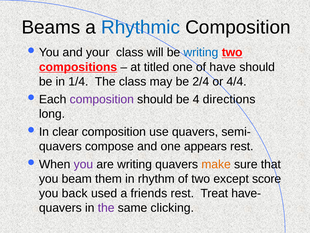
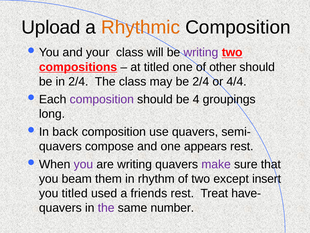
Beams: Beams -> Upload (51, 27)
Rhythmic colour: blue -> orange (141, 27)
writing colour: blue -> purple (201, 52)
have: have -> other (223, 67)
in 1/4: 1/4 -> 2/4 (78, 81)
directions: directions -> groupings (229, 99)
clear: clear -> back (65, 132)
make colour: orange -> purple (216, 164)
score: score -> insert (267, 179)
you back: back -> titled (75, 193)
clicking: clicking -> number (172, 207)
